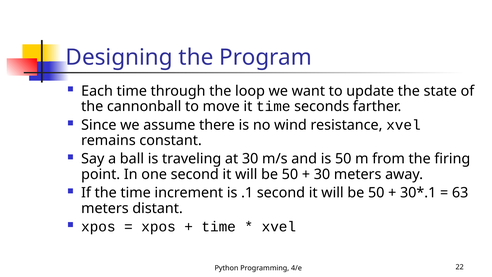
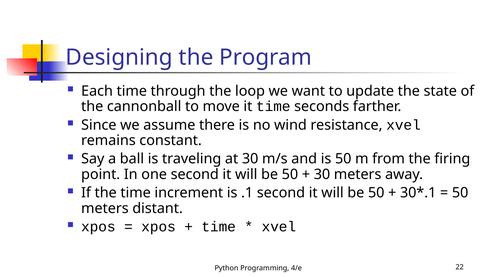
63: 63 -> 50 (460, 193)
